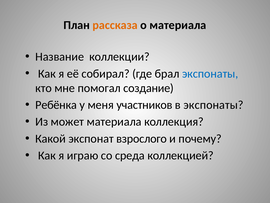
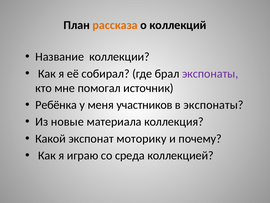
о материала: материала -> коллекций (178, 25)
экспонаты colour: blue -> purple (210, 73)
создание: создание -> источник (148, 88)
может: может -> новые (67, 122)
взрослого: взрослого -> моторику (141, 138)
